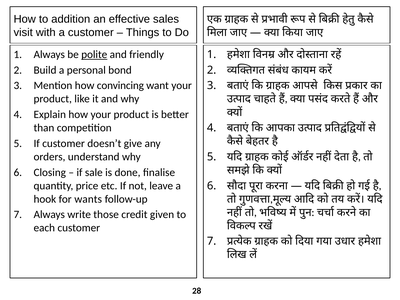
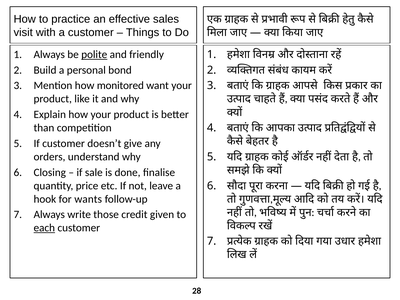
addition: addition -> practice (71, 19)
convincing: convincing -> monitored (120, 86)
each underline: none -> present (44, 228)
